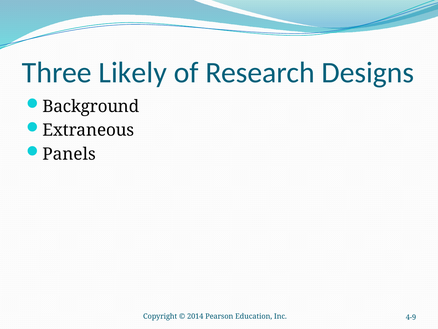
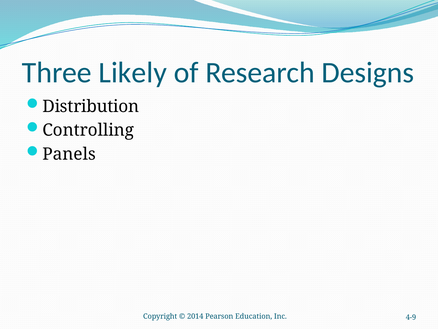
Background: Background -> Distribution (91, 106)
Extraneous: Extraneous -> Controlling (88, 130)
